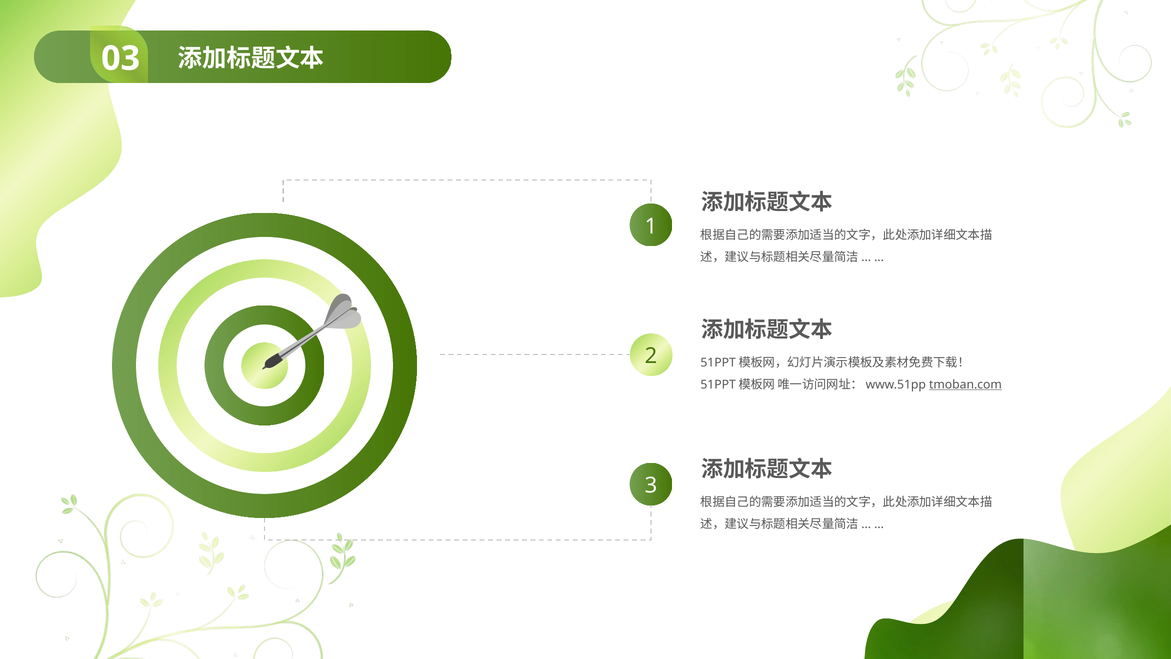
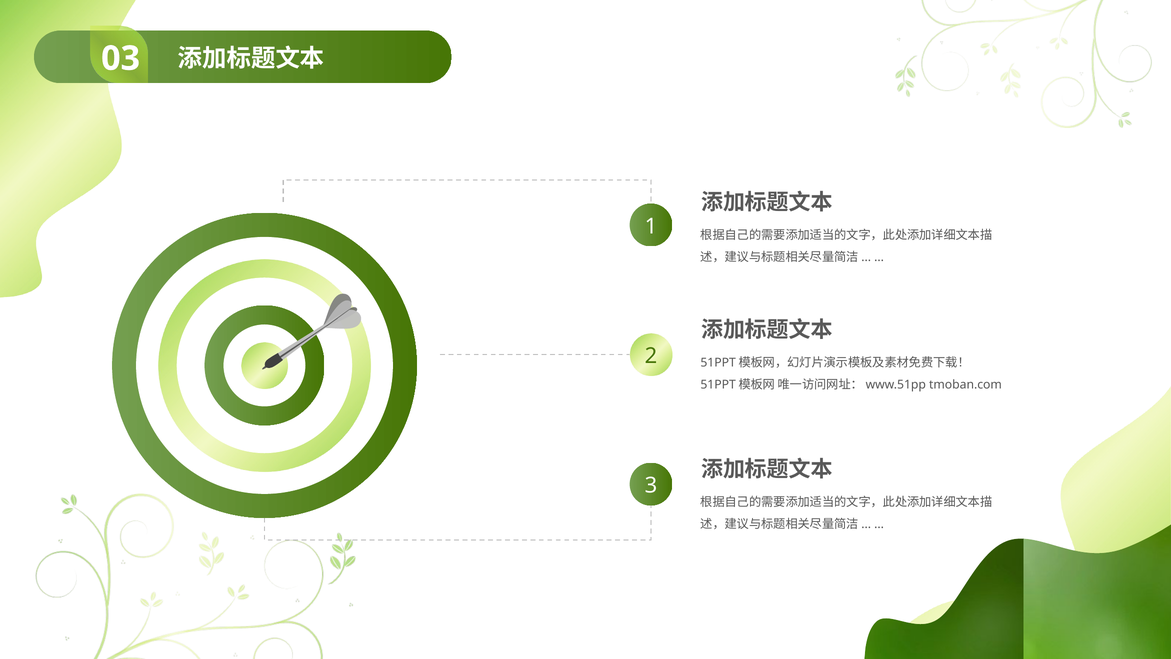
tmoban.com underline: present -> none (965, 384)
